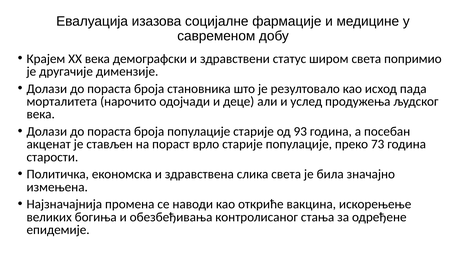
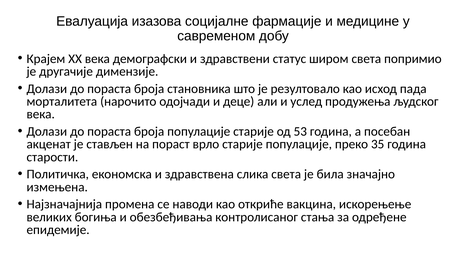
93: 93 -> 53 (300, 131)
73: 73 -> 35 (378, 144)
